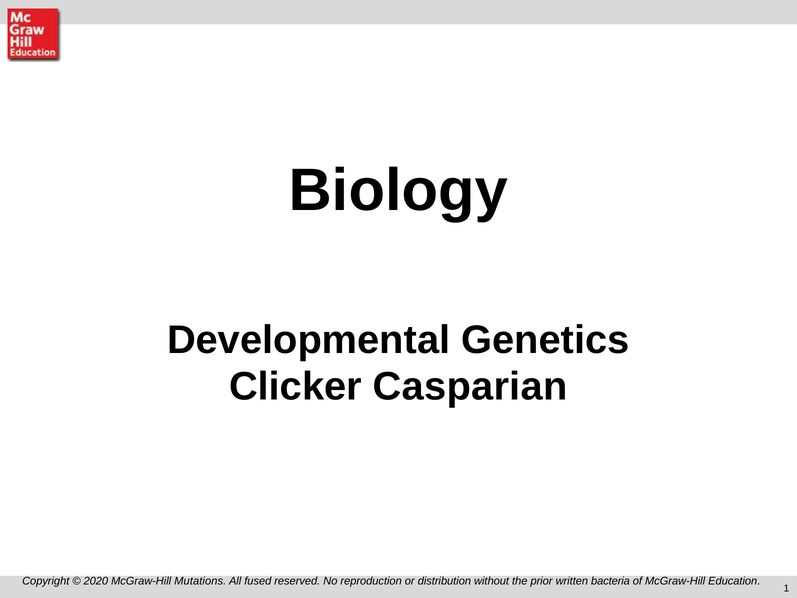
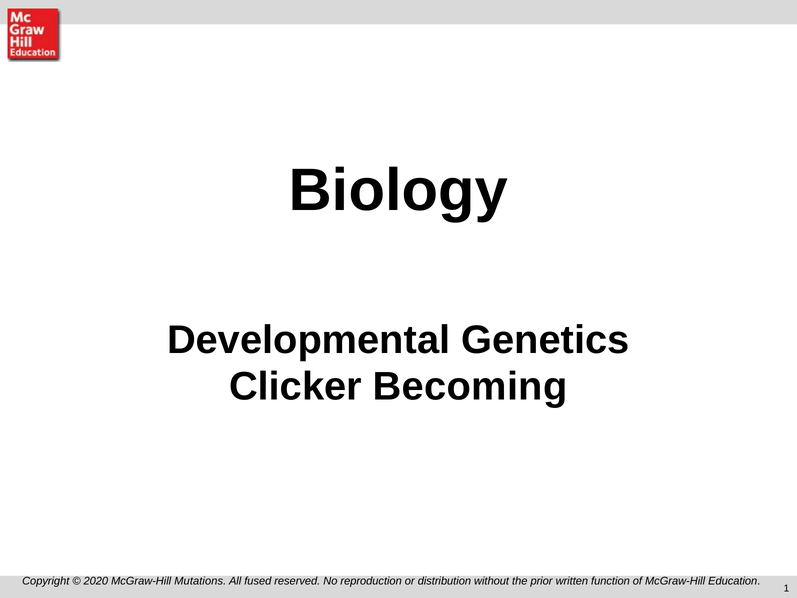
Casparian: Casparian -> Becoming (470, 386)
bacteria: bacteria -> function (610, 581)
